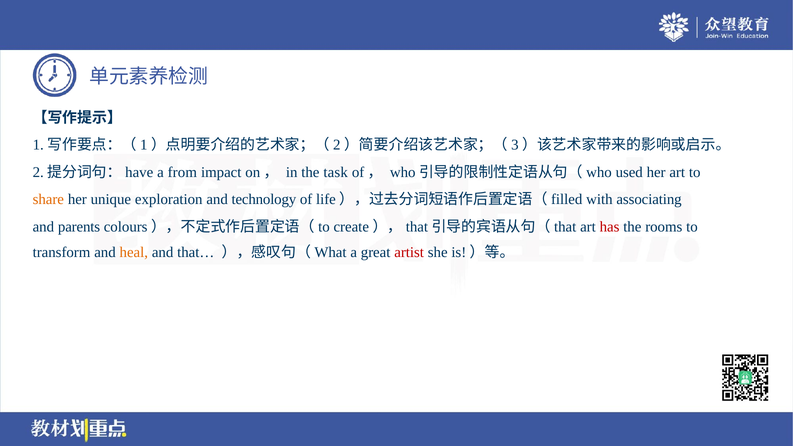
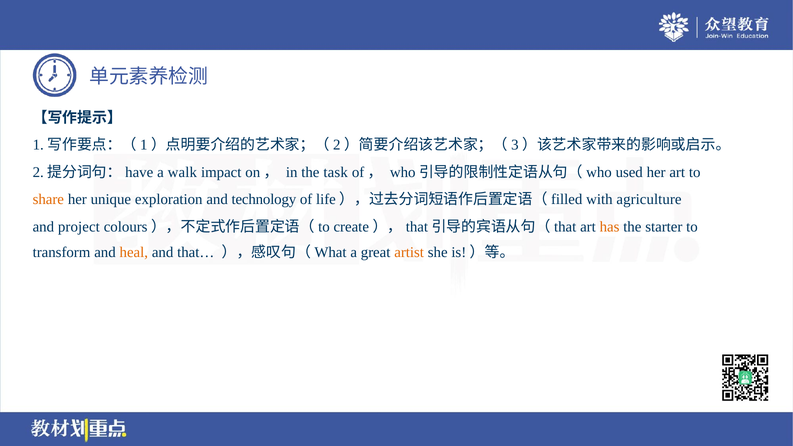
from: from -> walk (182, 172)
associating: associating -> agriculture (649, 199)
parents: parents -> project (79, 227)
has colour: red -> orange (610, 227)
rooms: rooms -> starter (664, 227)
artist colour: red -> orange (409, 252)
